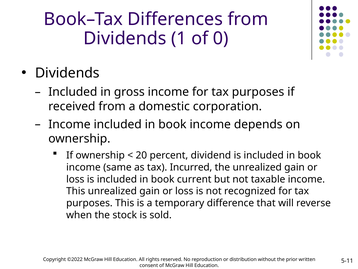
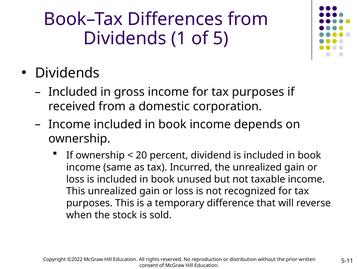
0: 0 -> 5 (221, 38)
current: current -> unused (194, 179)
